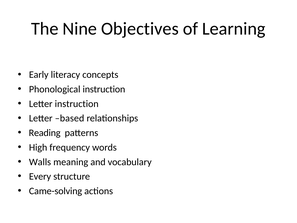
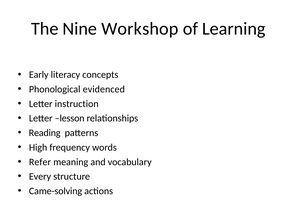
Objectives: Objectives -> Workshop (140, 29)
Phonological instruction: instruction -> evidenced (104, 89)
based: based -> lesson (70, 118)
Walls: Walls -> Refer (40, 162)
